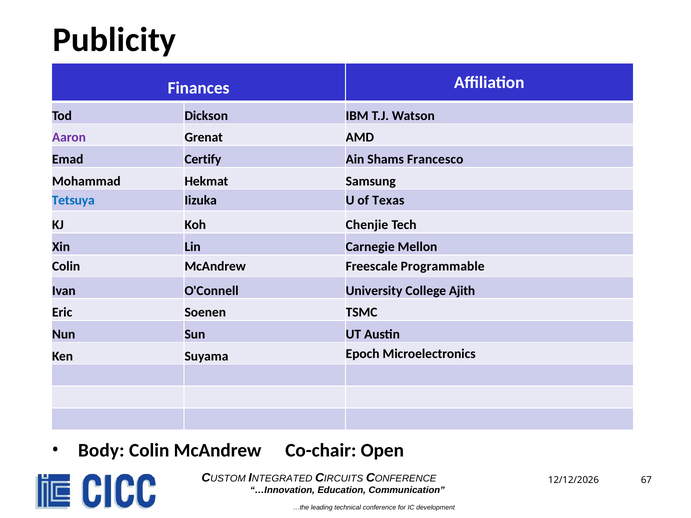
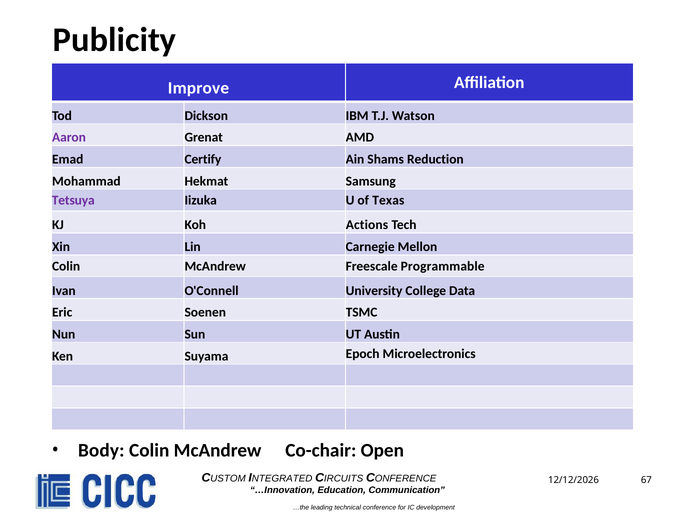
Finances: Finances -> Improve (198, 88)
Francesco: Francesco -> Reduction (435, 160)
Tetsuya colour: blue -> purple (73, 201)
Chenjie: Chenjie -> Actions (367, 225)
Ajith: Ajith -> Data (462, 291)
